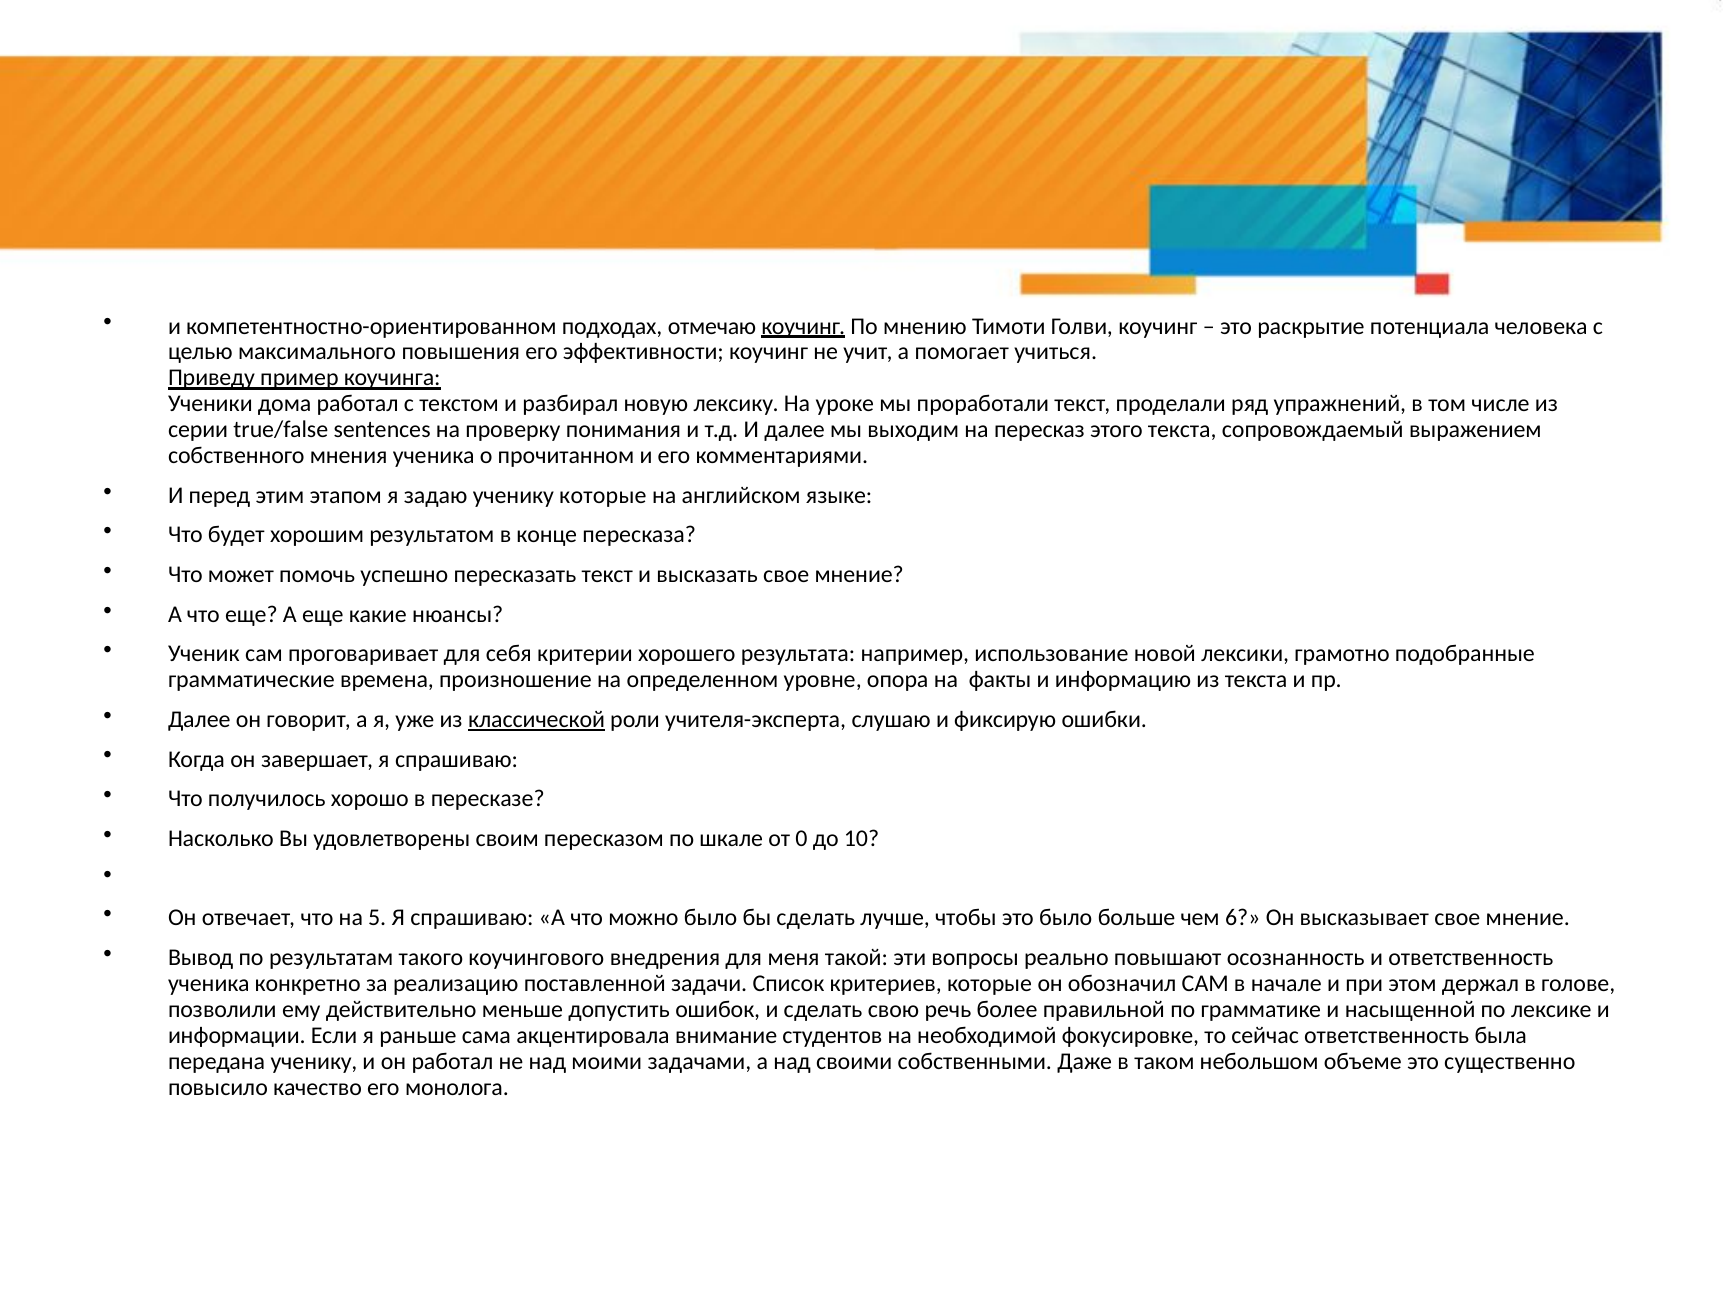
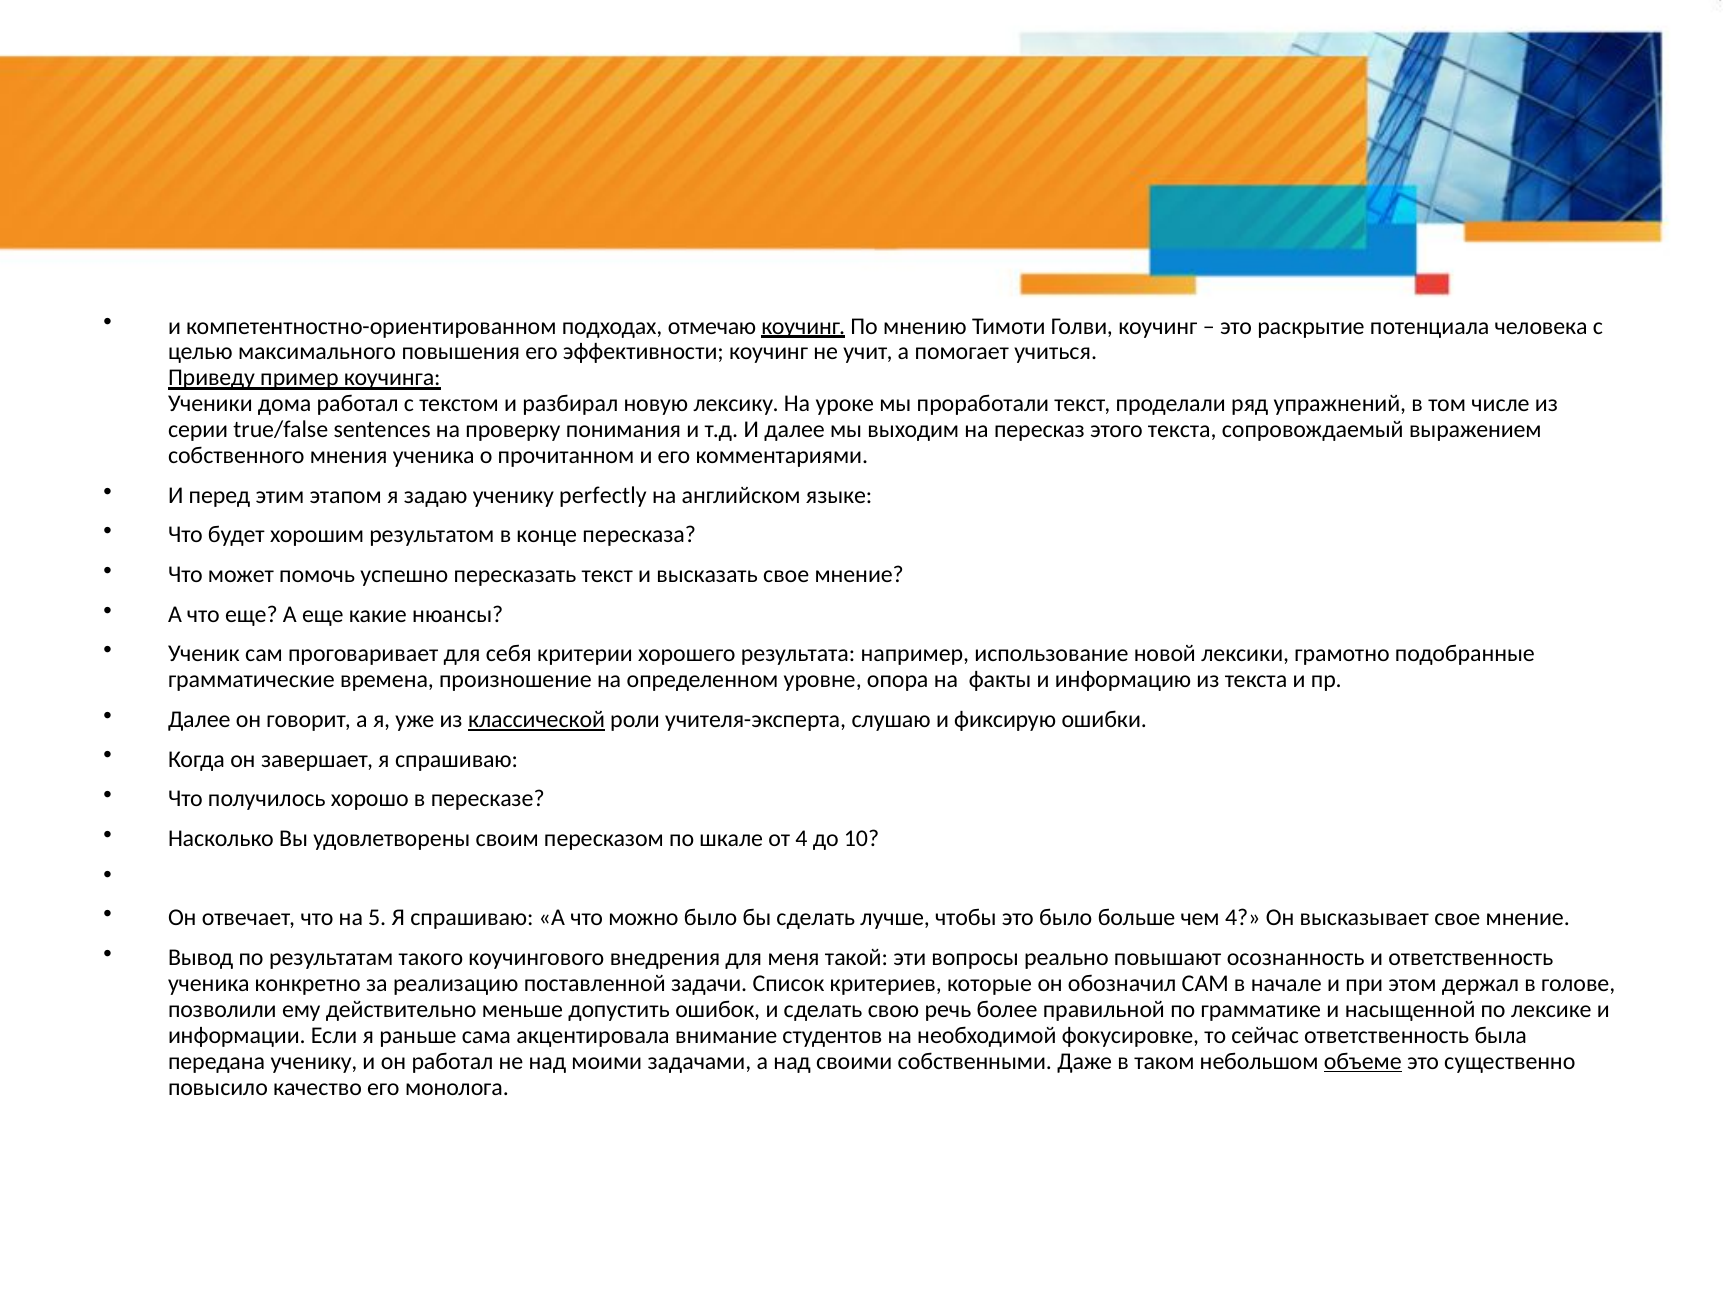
ученику которые: которые -> perfectly (603, 495)
от 0: 0 -> 4 (801, 839)
чем 6: 6 -> 4 (1243, 918)
объеме underline: none -> present (1363, 1062)
